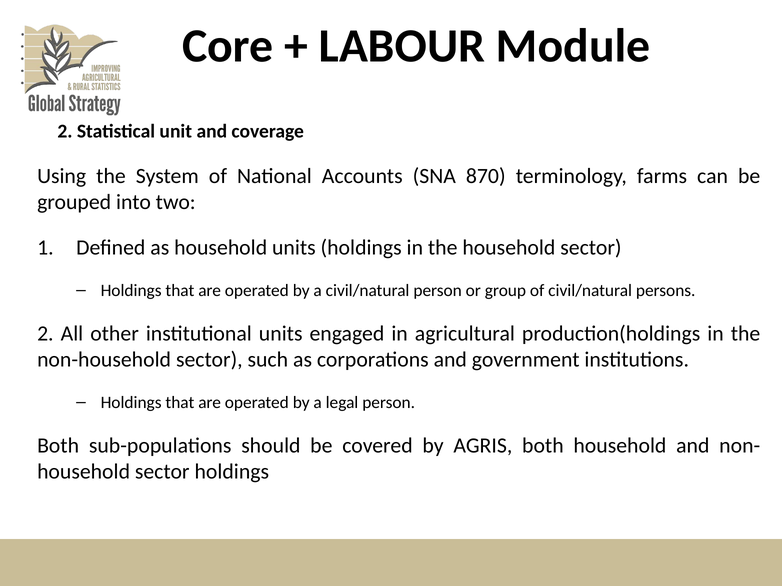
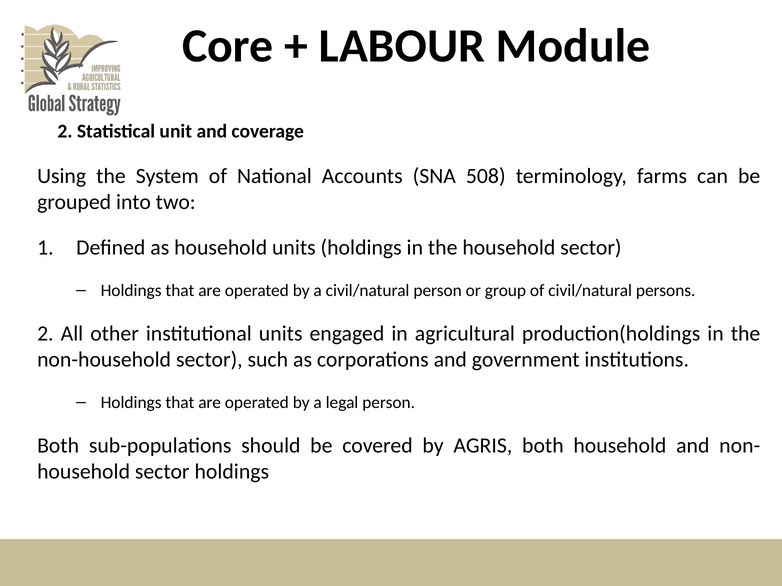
870: 870 -> 508 (486, 176)
